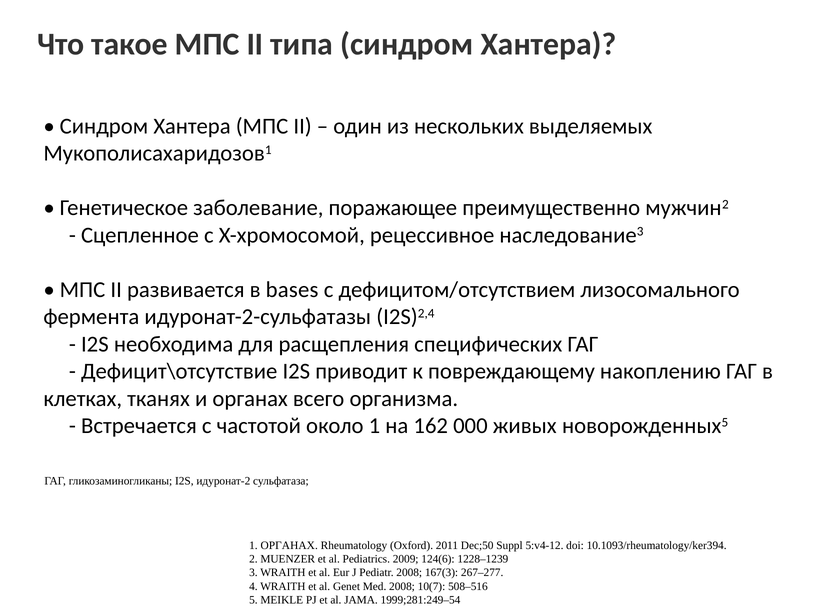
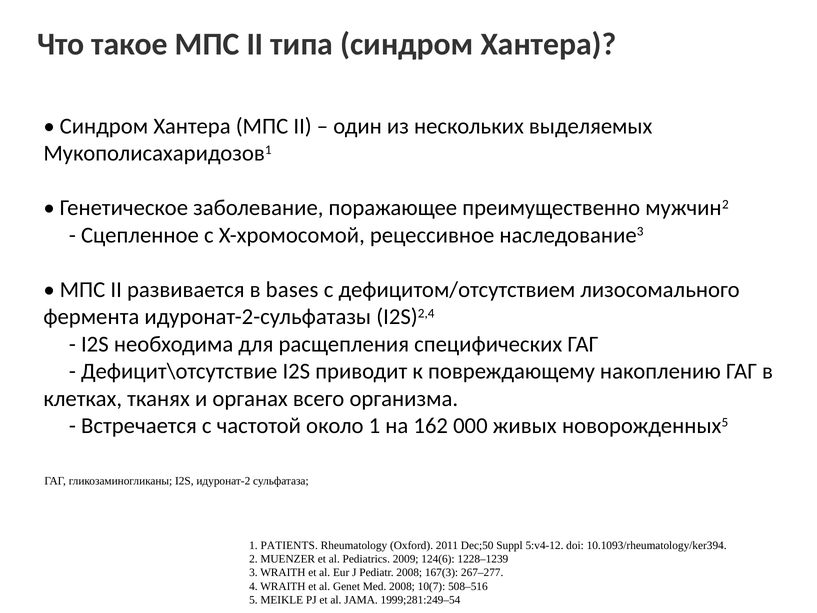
1 ОРГАНАХ: ОРГАНАХ -> PATIENTS (289, 545)
